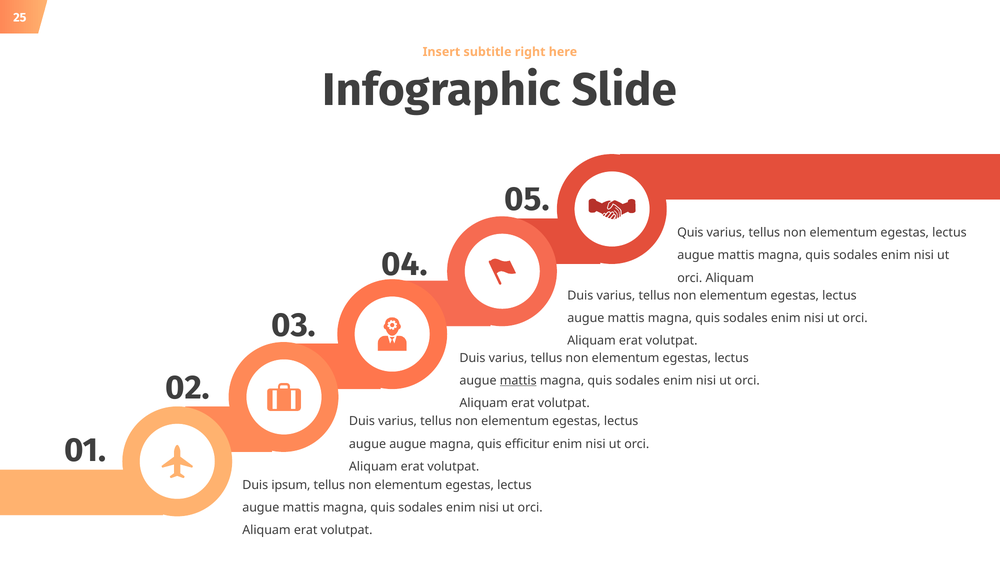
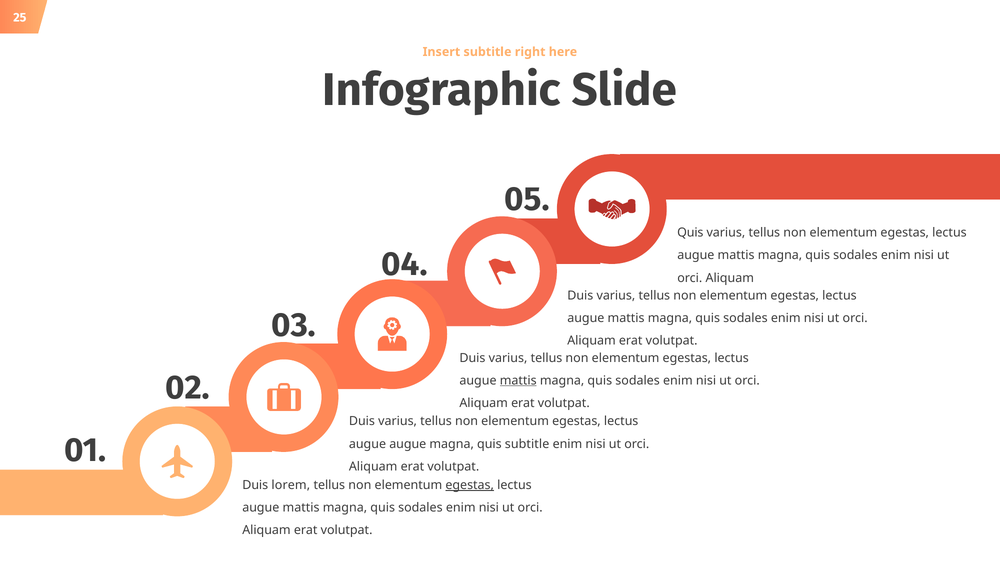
quis efficitur: efficitur -> subtitle (527, 443)
ipsum: ipsum -> lorem (291, 485)
egestas underline: none -> present (470, 485)
